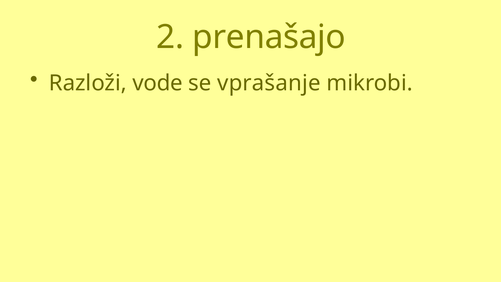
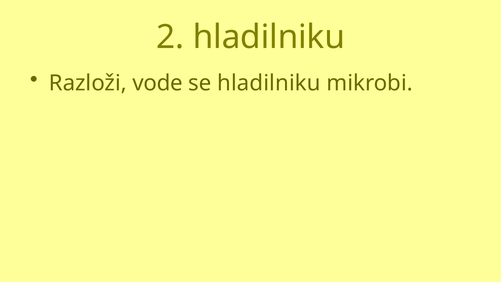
2 prenašajo: prenašajo -> hladilniku (269, 37)
se vprašanje: vprašanje -> hladilniku (269, 83)
